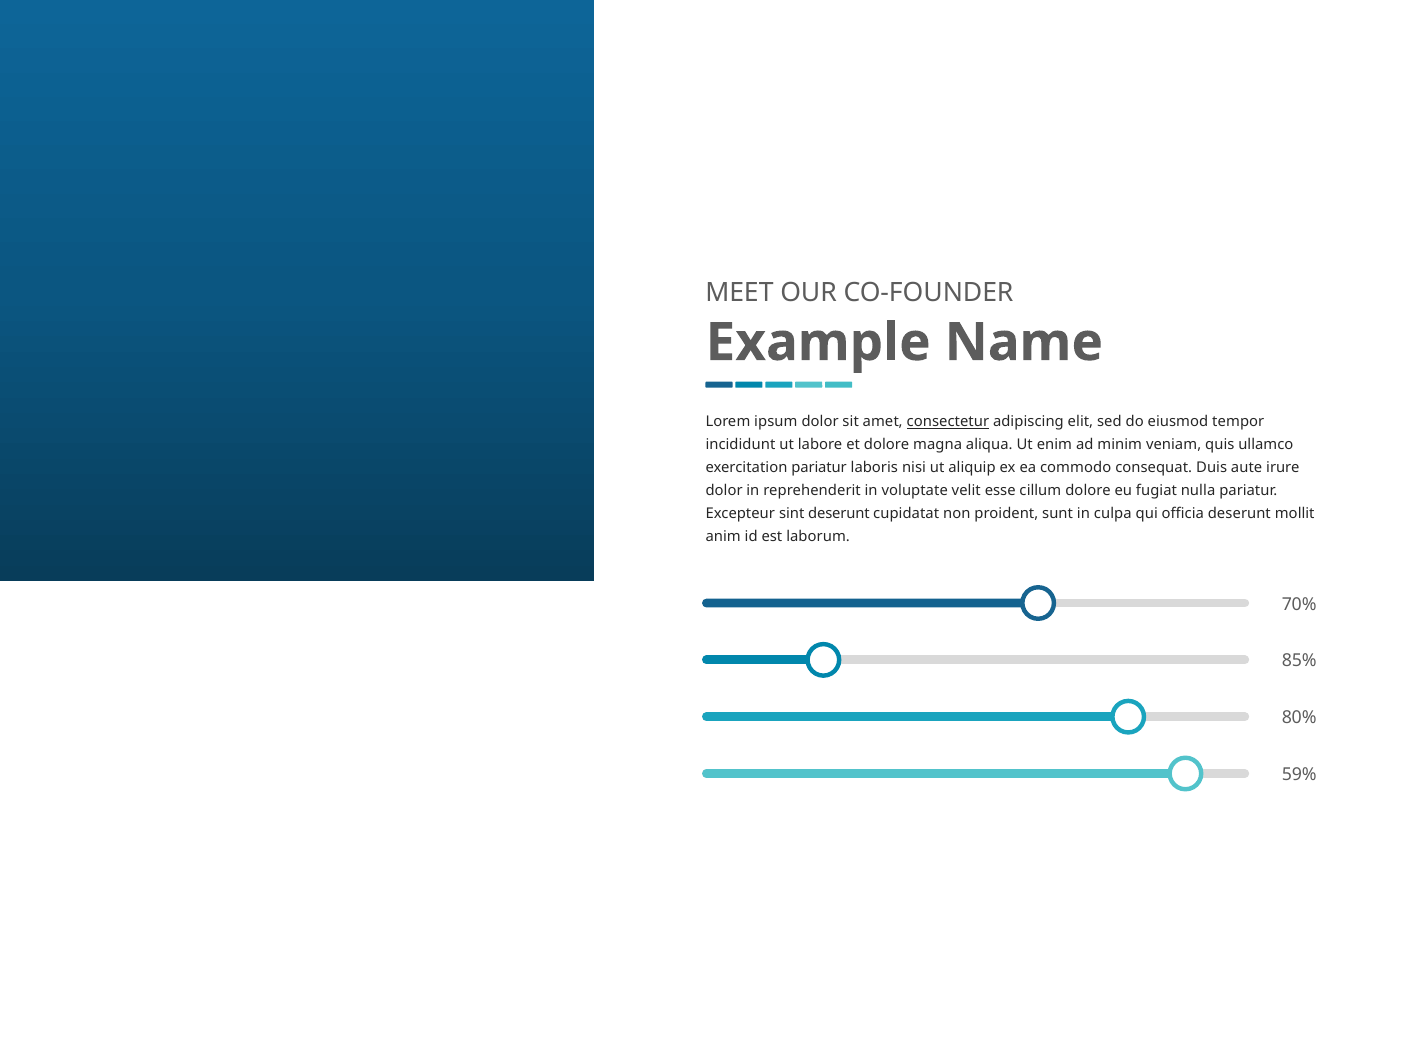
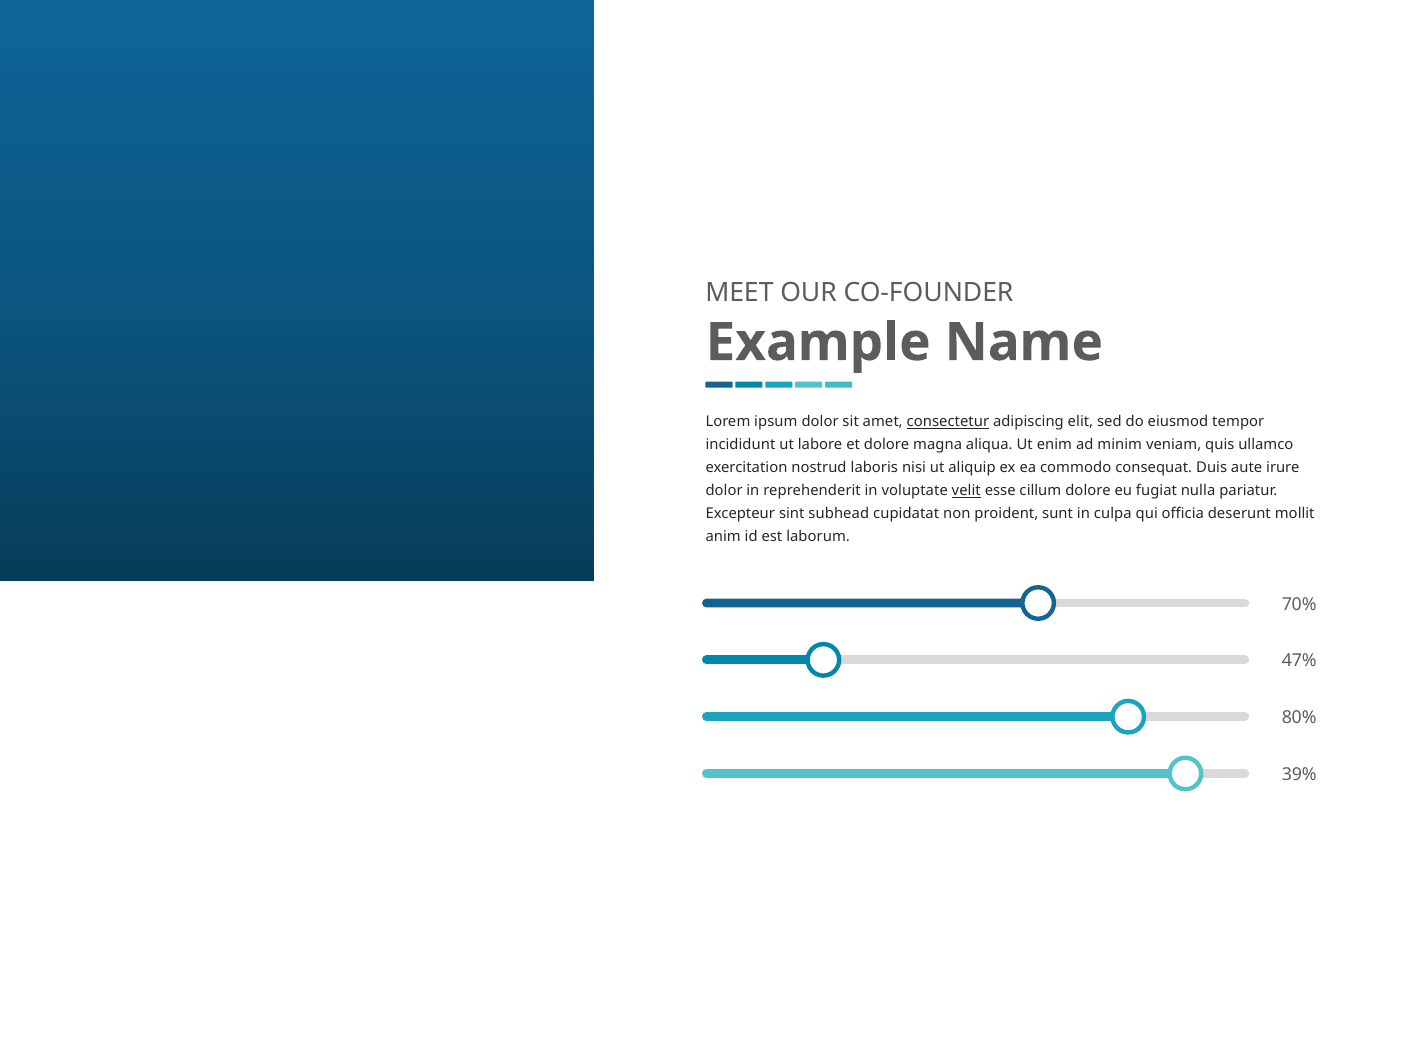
exercitation pariatur: pariatur -> nostrud (819, 468)
velit underline: none -> present (966, 491)
sint deserunt: deserunt -> subhead (839, 514)
85%: 85% -> 47% (1299, 661)
59%: 59% -> 39% (1299, 774)
